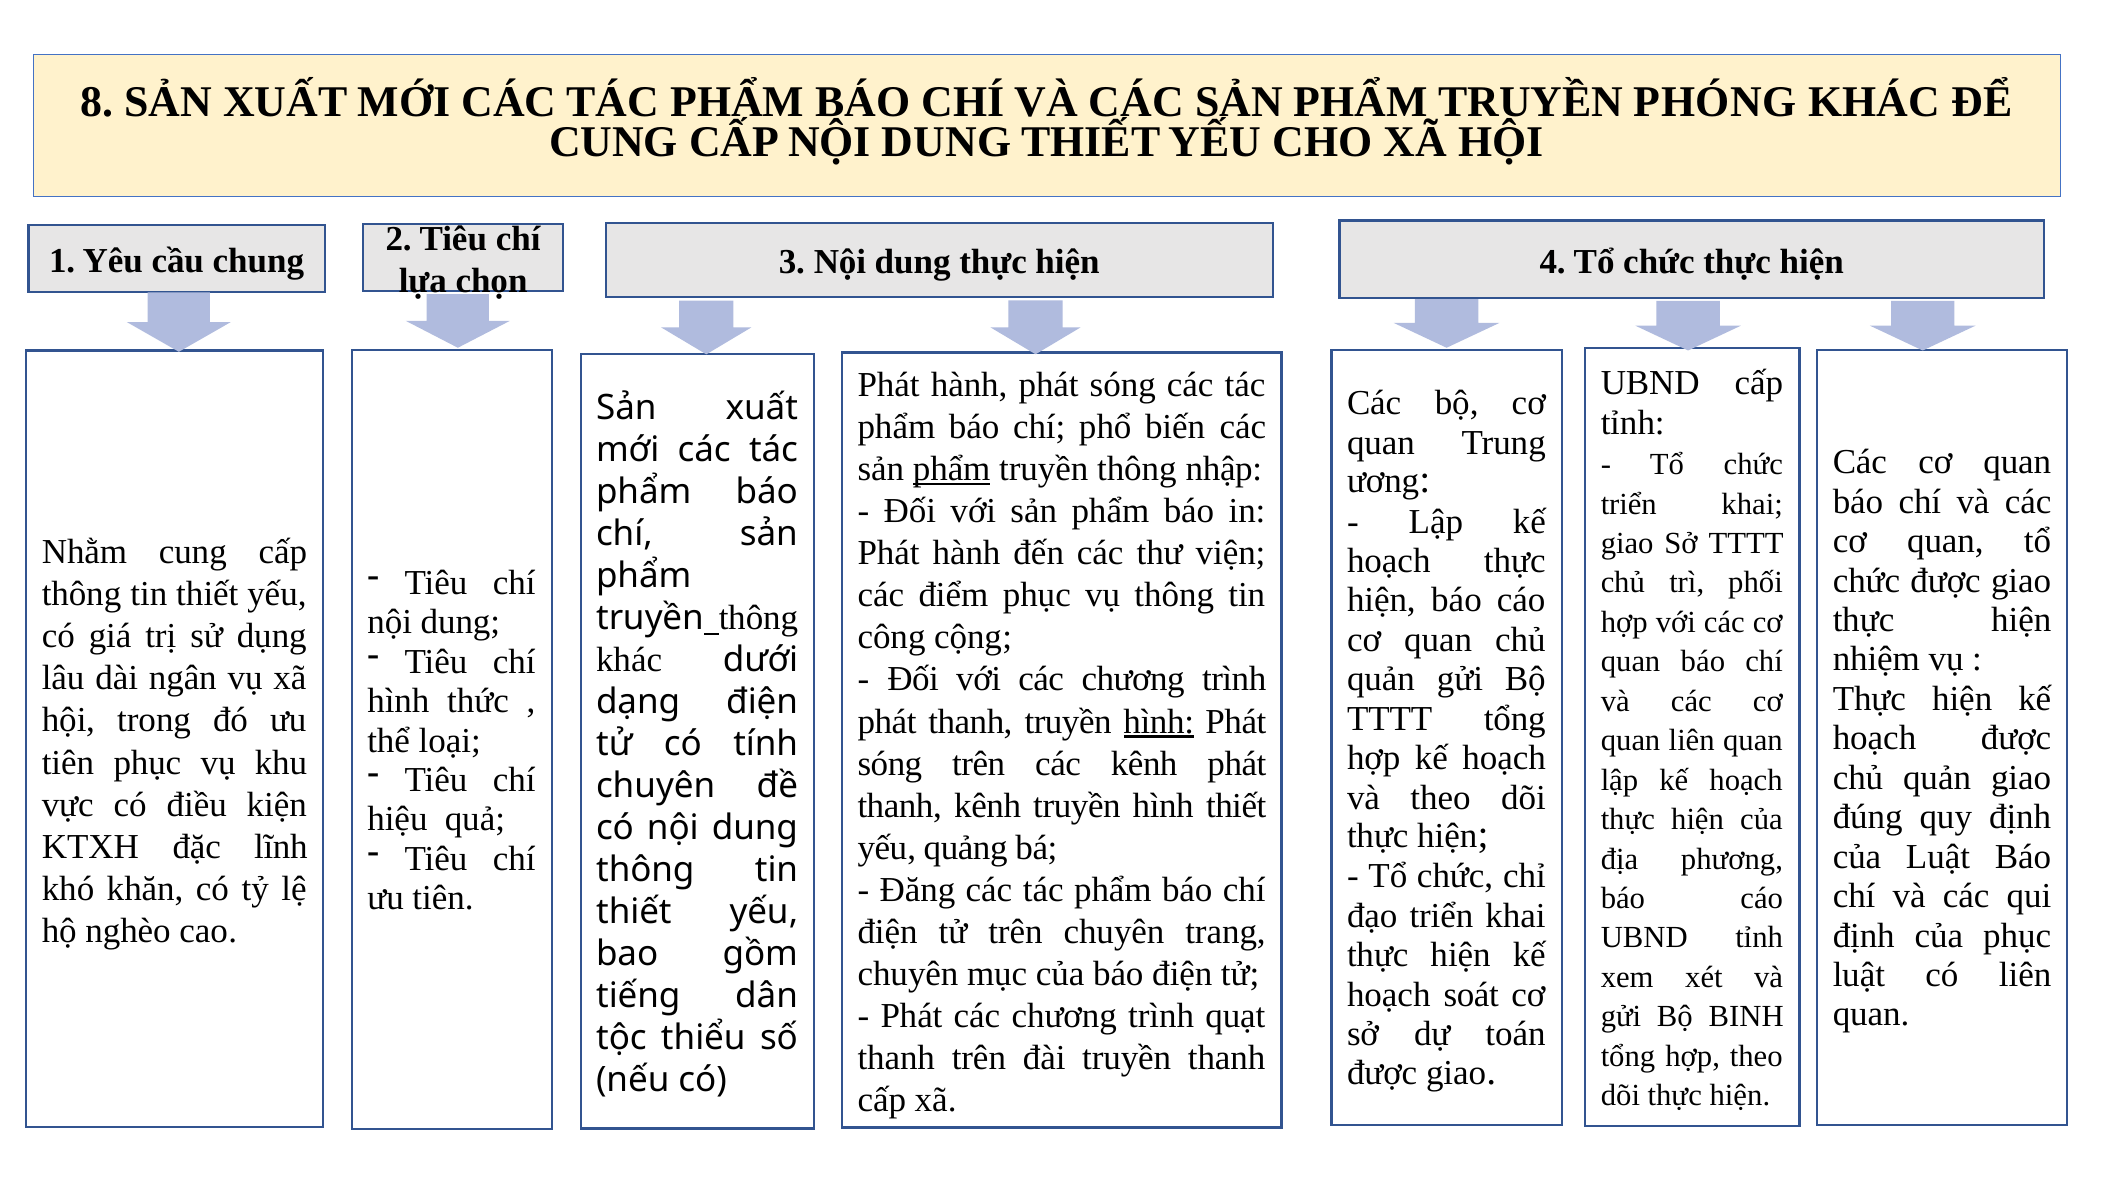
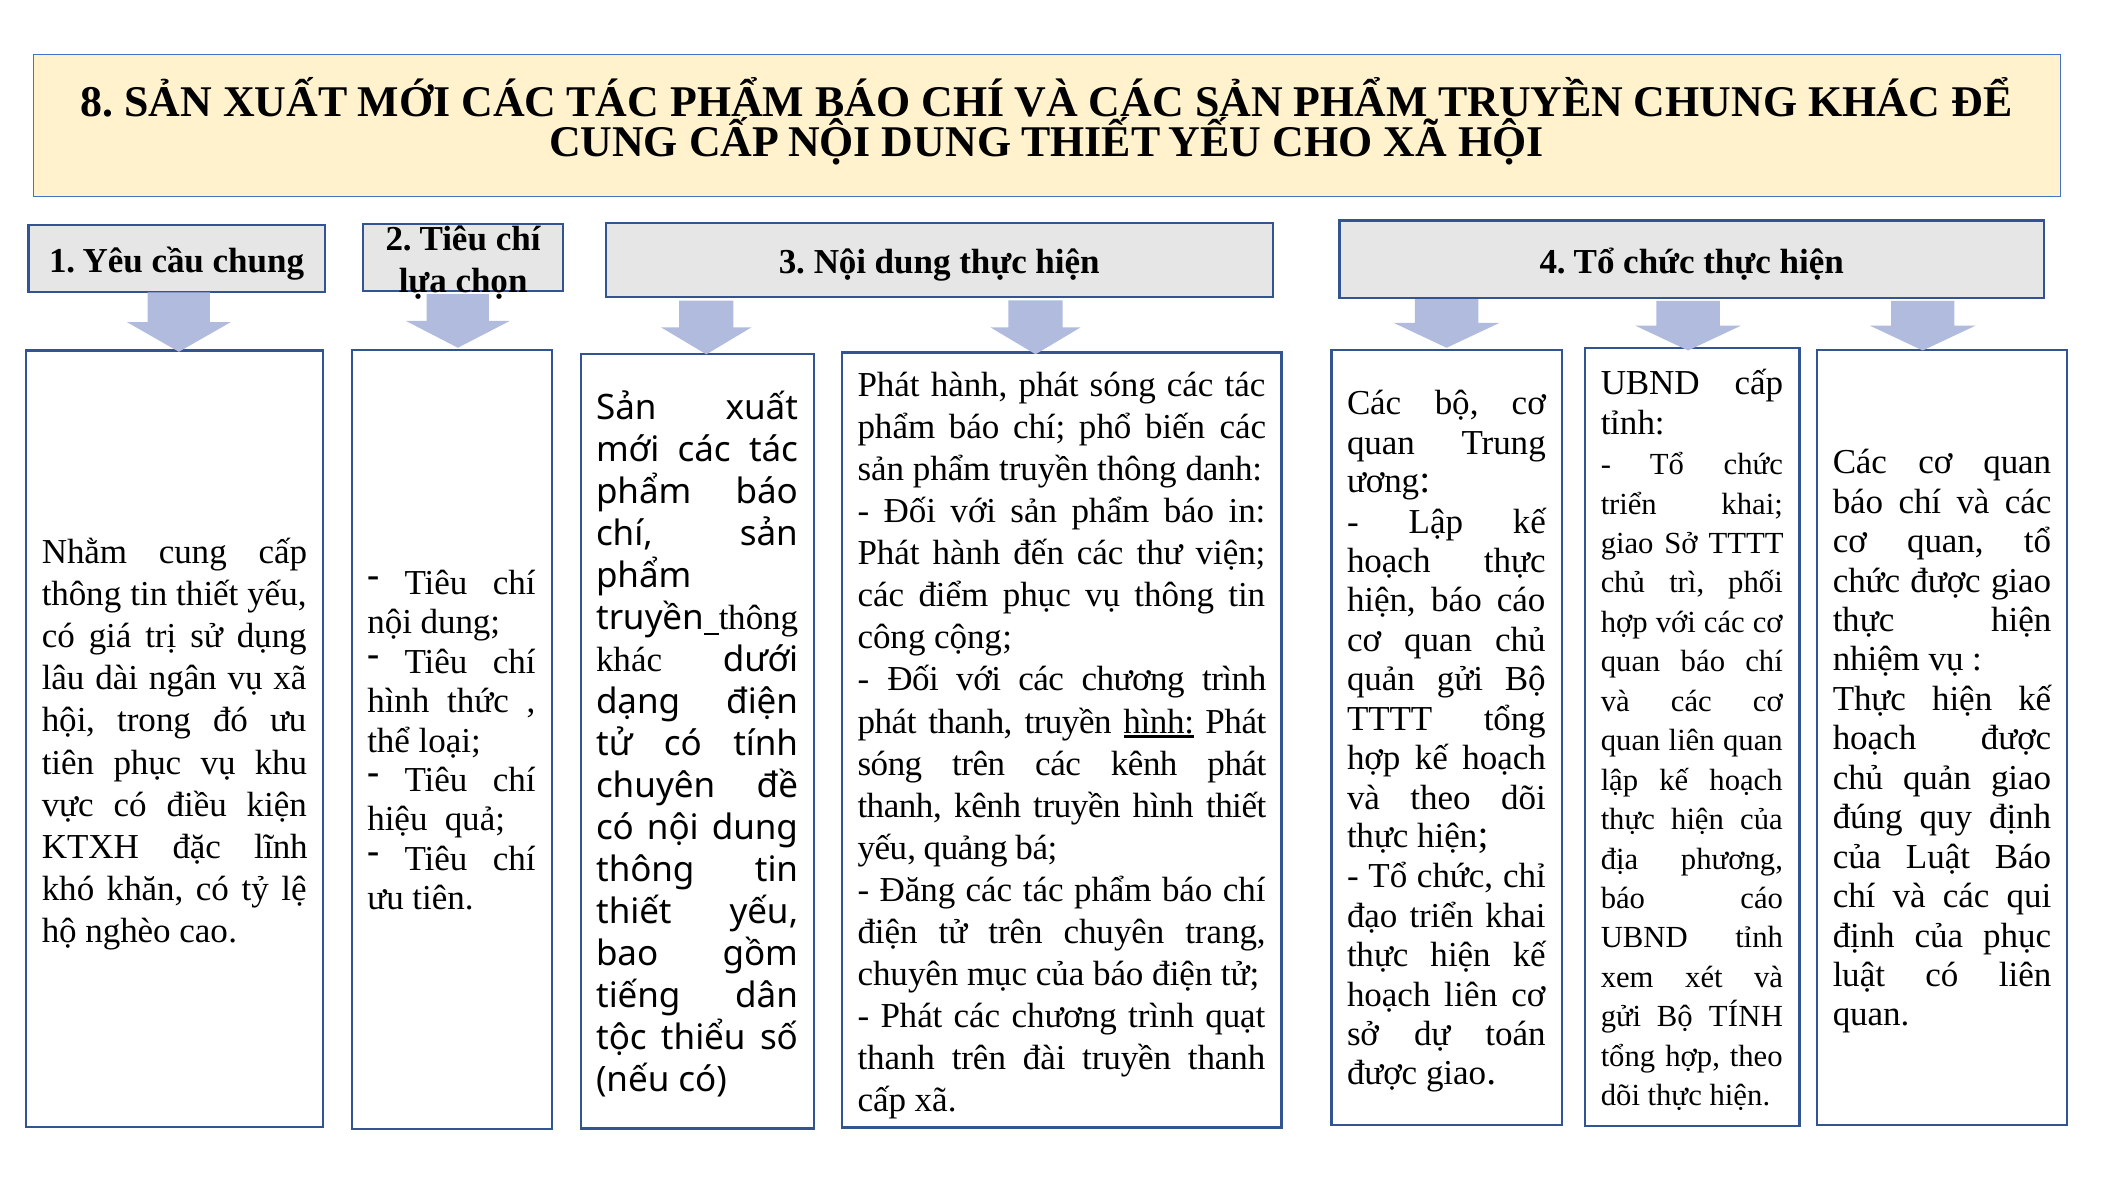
TRUYỀN PHÓNG: PHÓNG -> CHUNG (1715, 102)
phẩm underline: present -> none (952, 469)
nhập: nhập -> danh (1224, 469)
hoạch soát: soát -> liên (1471, 995)
Bộ BINH: BINH -> TÍNH (1746, 1017)
